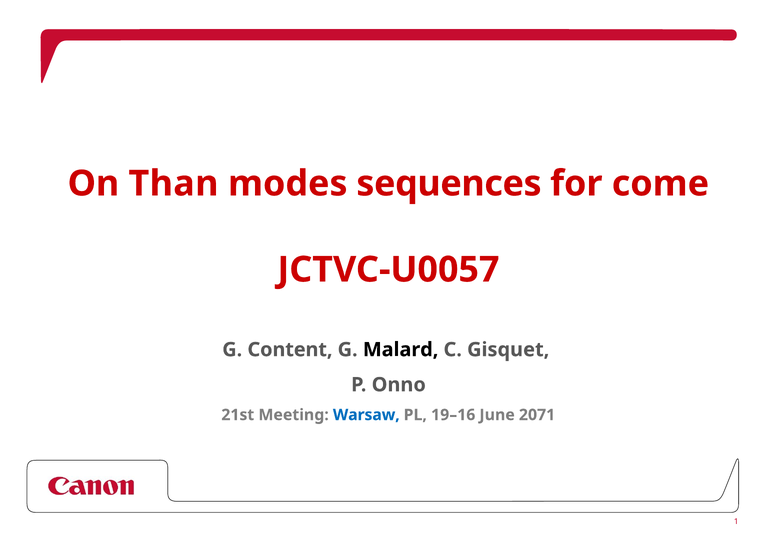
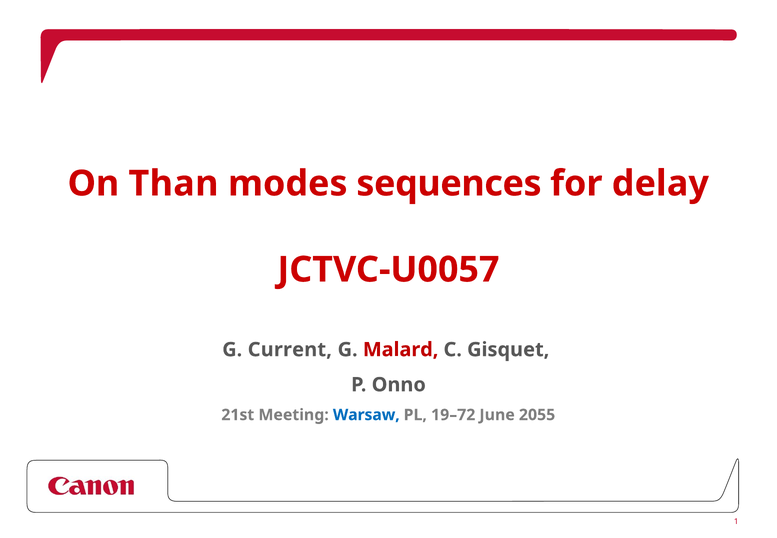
come: come -> delay (660, 184)
Content: Content -> Current (290, 350)
Malard colour: black -> red (401, 350)
19–16: 19–16 -> 19–72 (453, 415)
2071: 2071 -> 2055 (537, 415)
